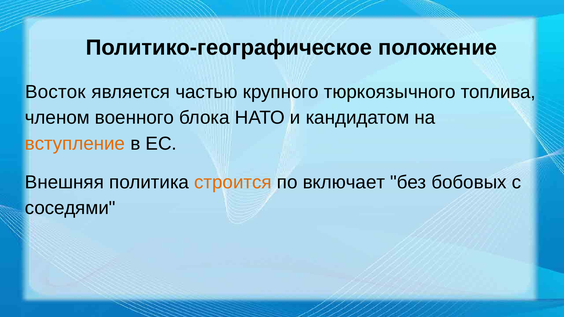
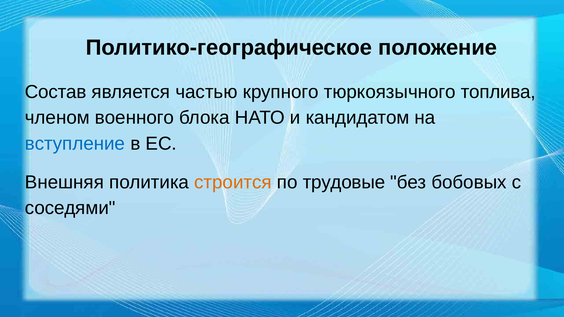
Восток: Восток -> Состав (56, 92)
вступление colour: orange -> blue (75, 144)
включает: включает -> трудовые (344, 182)
